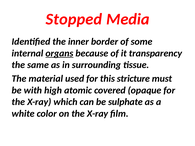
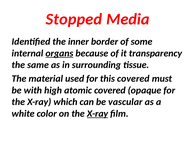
this stricture: stricture -> covered (133, 79)
sulphate: sulphate -> vascular (125, 102)
X-ray underline: none -> present (98, 114)
